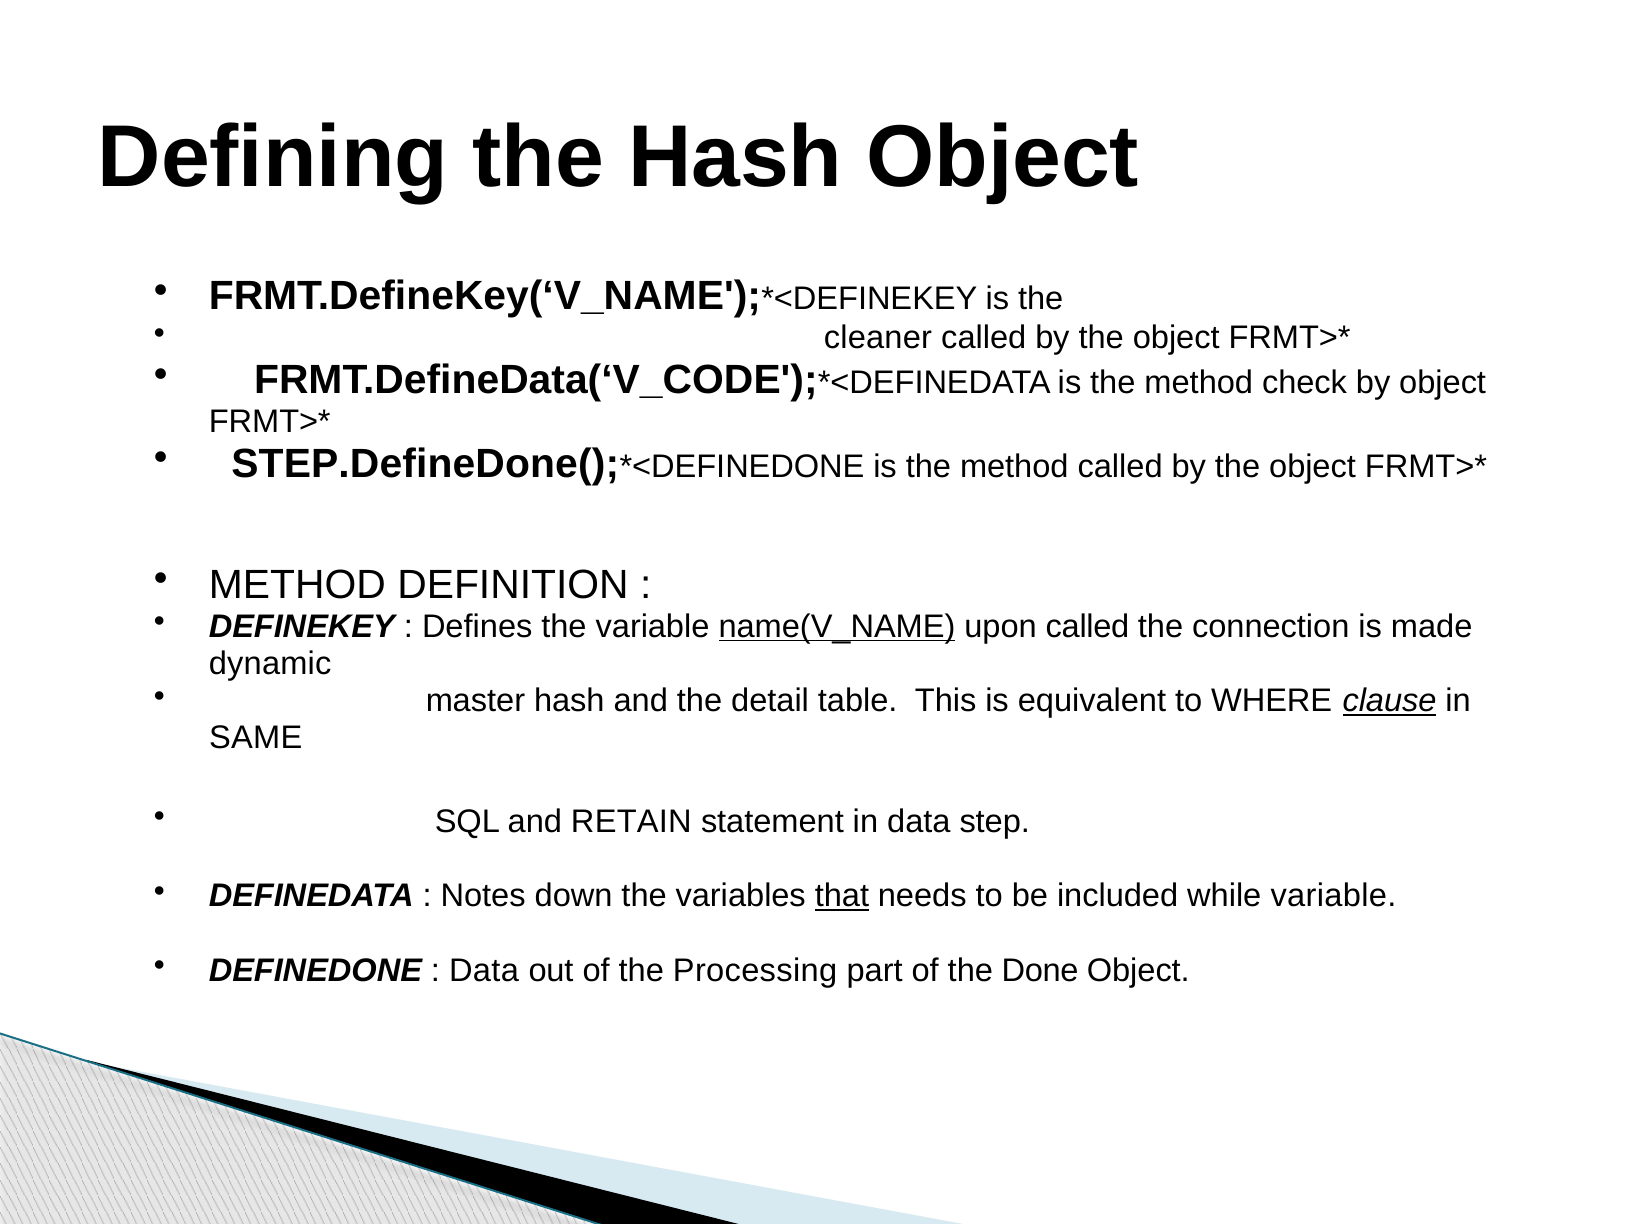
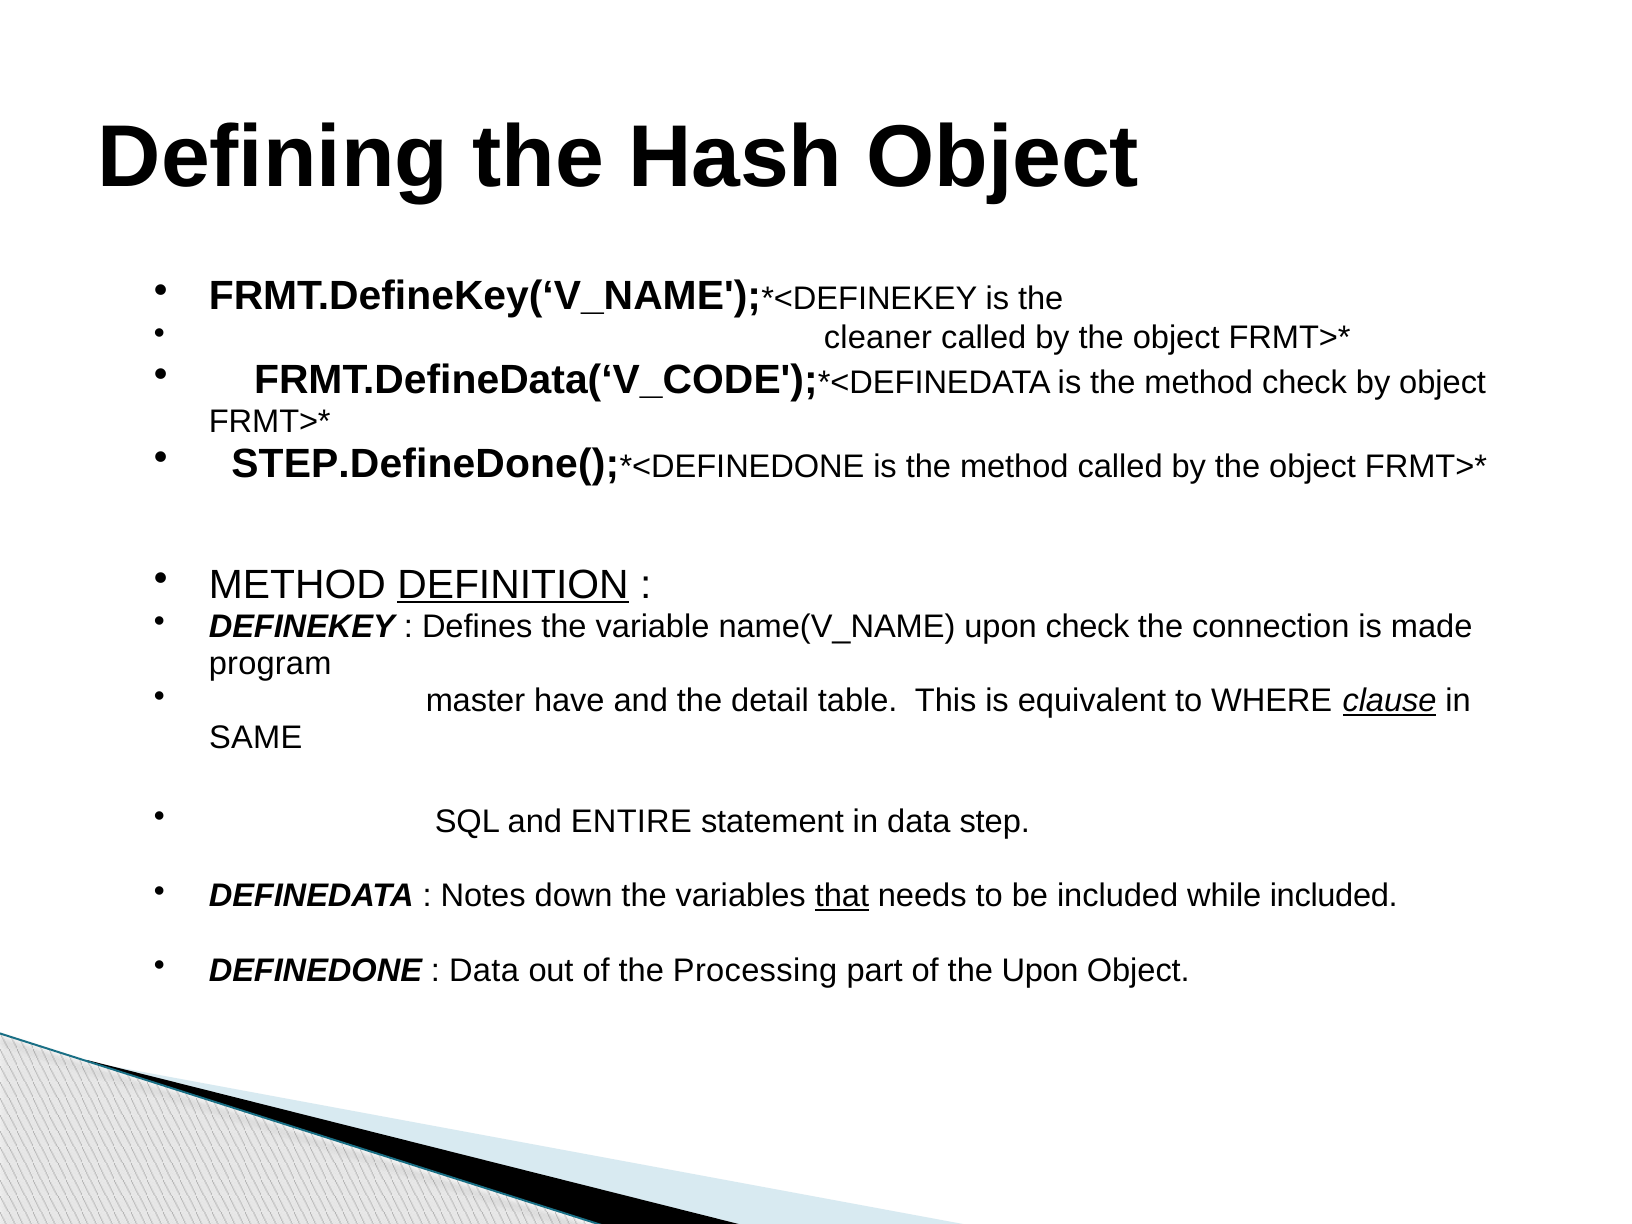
DEFINITION underline: none -> present (513, 585)
name(V_NAME underline: present -> none (837, 626)
upon called: called -> check (1087, 626)
dynamic: dynamic -> program (270, 664)
master hash: hash -> have (569, 701)
RETAIN: RETAIN -> ENTIRE (631, 822)
while variable: variable -> included (1334, 896)
the Done: Done -> Upon (1040, 970)
